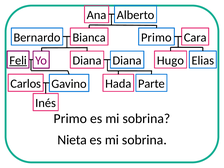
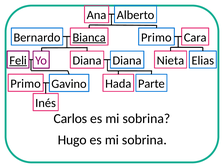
Bianca underline: none -> present (89, 37)
Hugo: Hugo -> Nieta (170, 60)
Carlos: Carlos -> Primo (26, 84)
Primo: Primo -> Carlos (70, 119)
Nieta: Nieta -> Hugo (72, 140)
